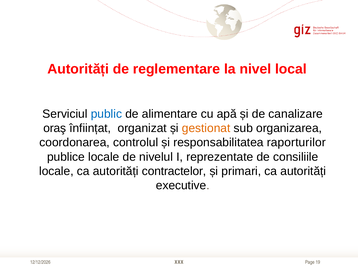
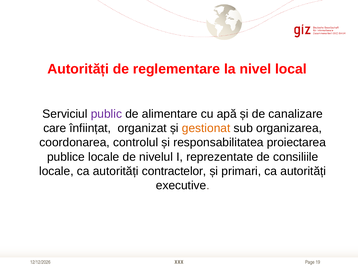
public colour: blue -> purple (106, 114)
oraş: oraş -> care (55, 128)
raporturilor: raporturilor -> proiectarea (296, 143)
